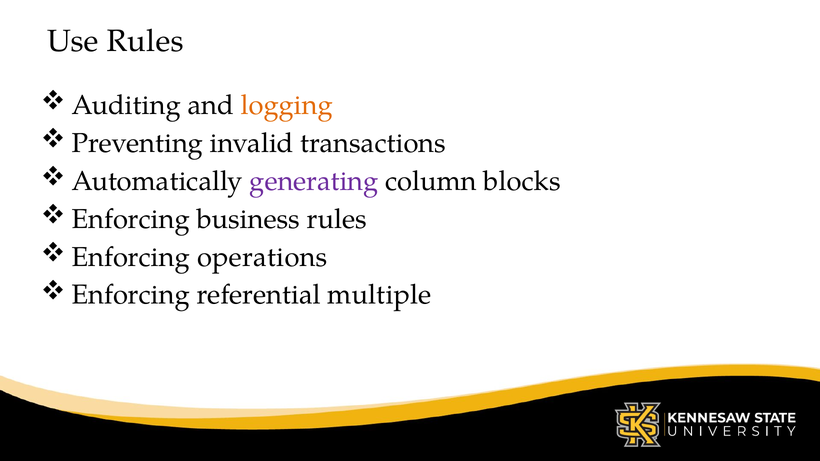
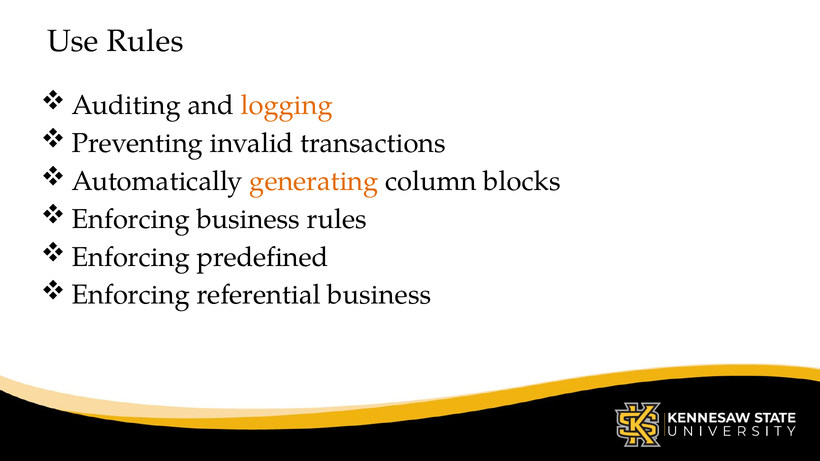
generating colour: purple -> orange (314, 181)
operations: operations -> predefined (262, 257)
referential multiple: multiple -> business (379, 295)
